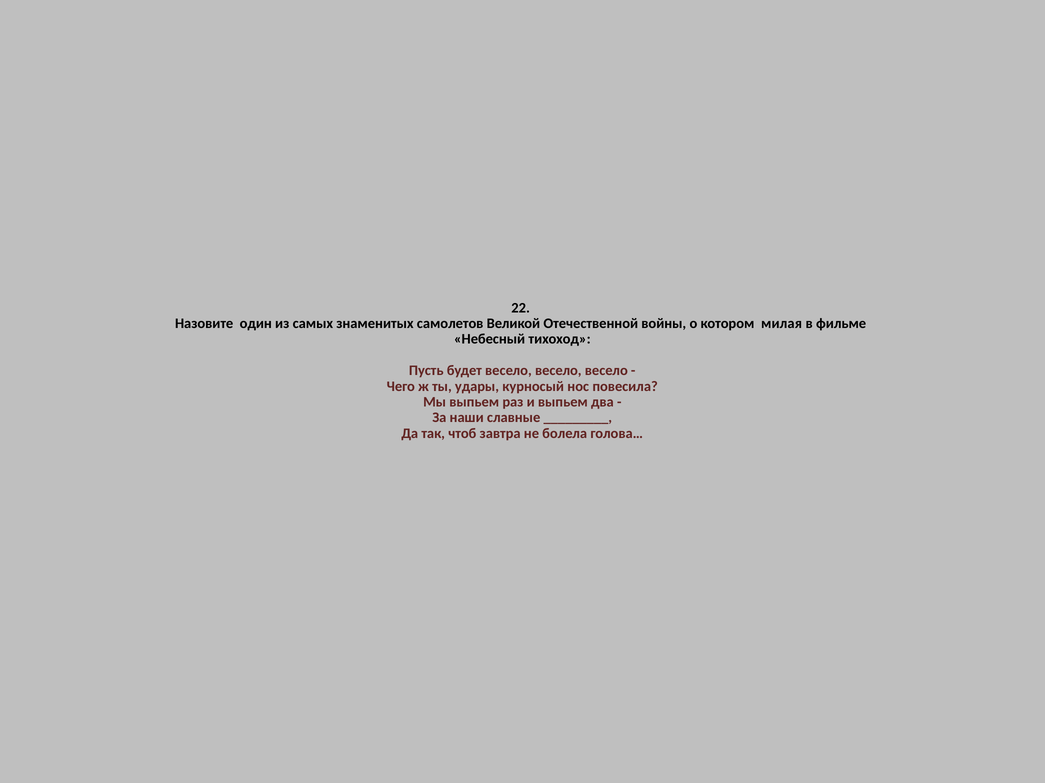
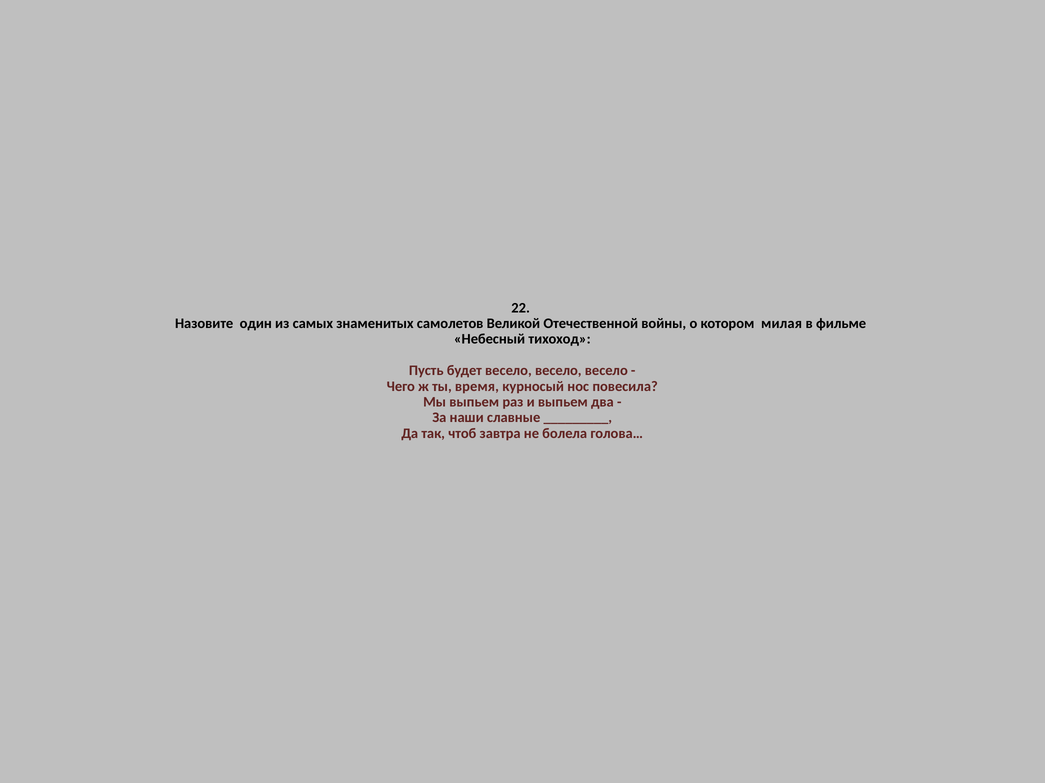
удары: удары -> время (477, 387)
